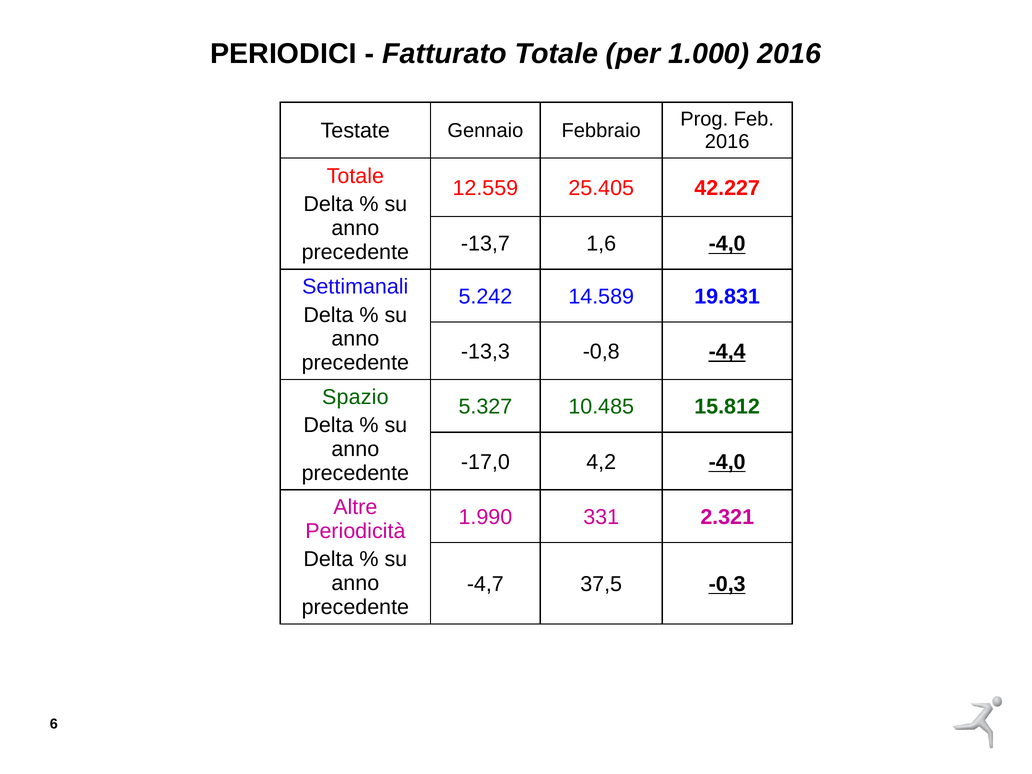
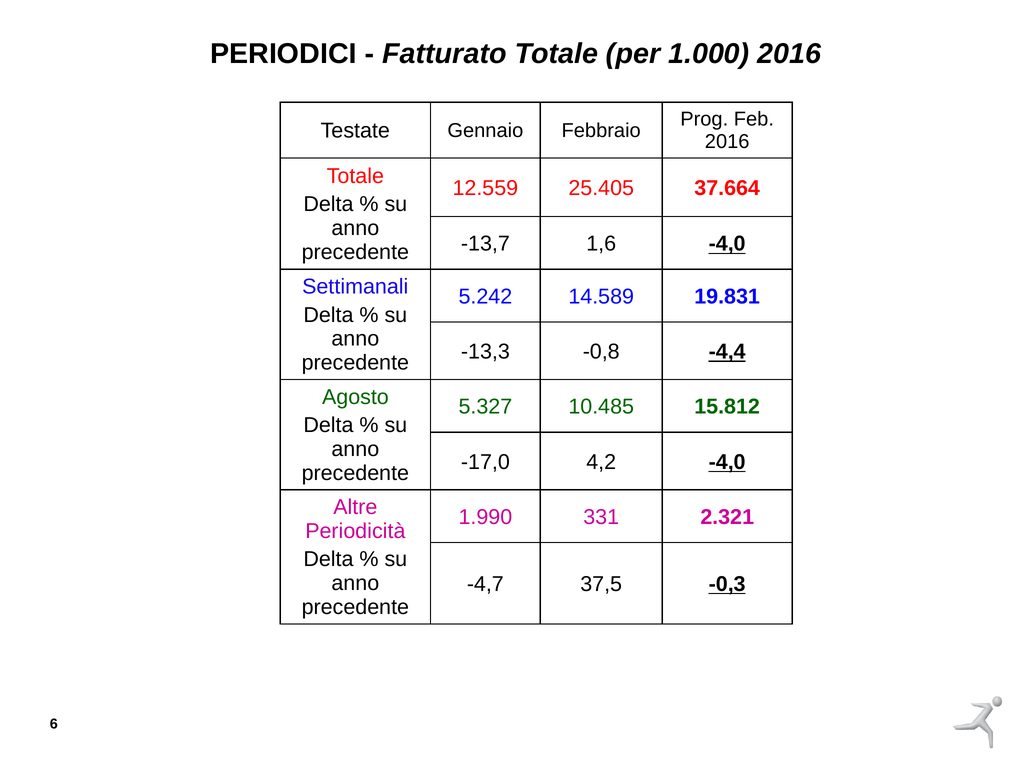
42.227: 42.227 -> 37.664 (727, 188)
Spazio: Spazio -> Agosto (355, 397)
